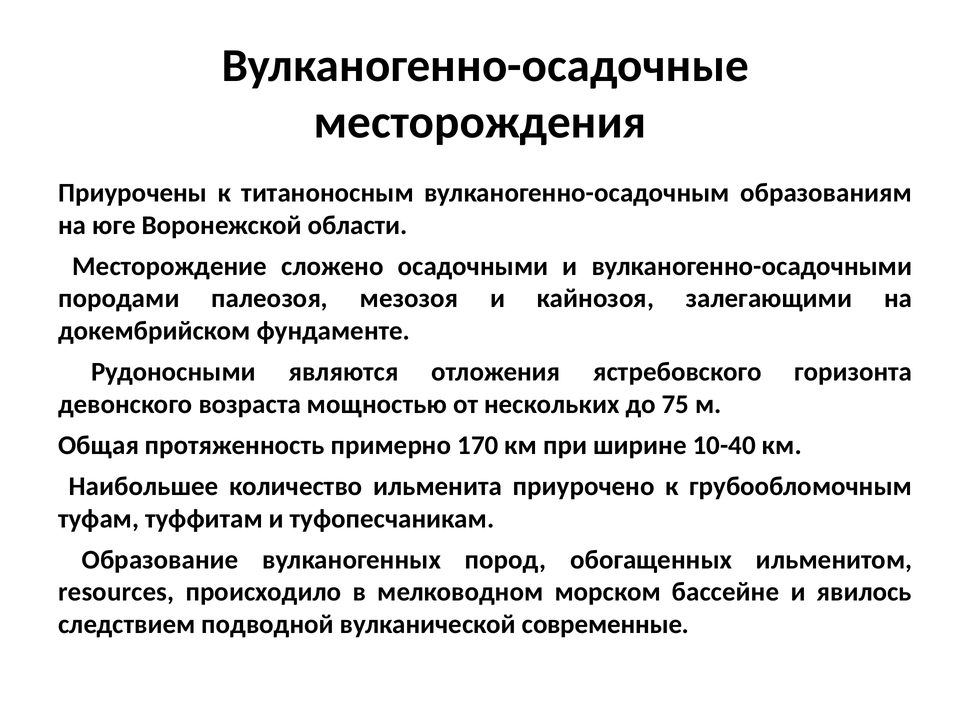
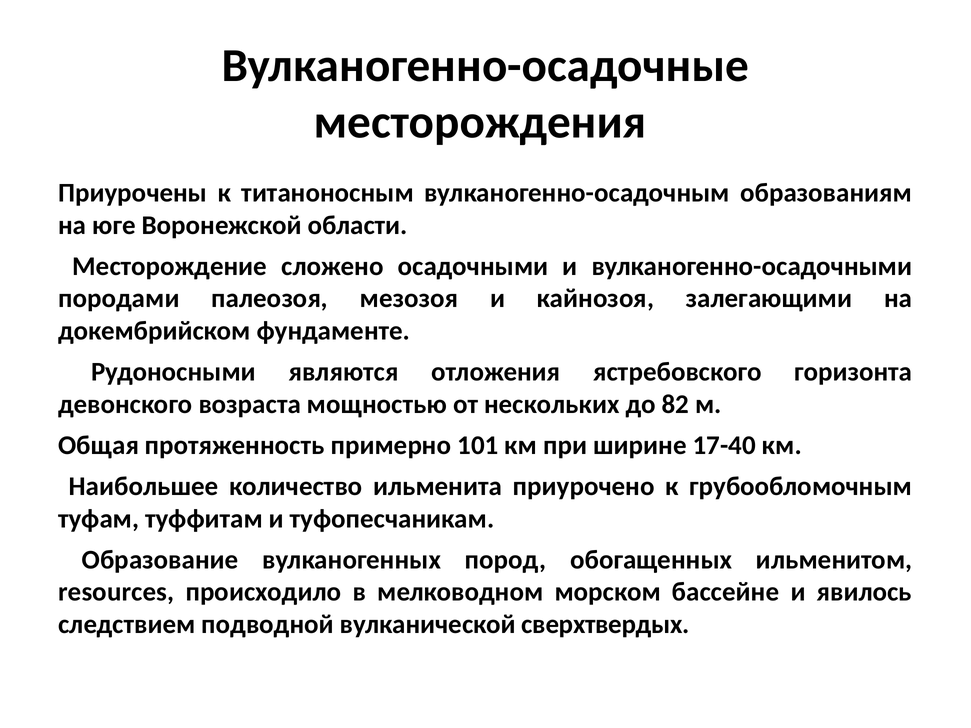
75: 75 -> 82 (675, 404)
170: 170 -> 101 (478, 445)
10-40: 10-40 -> 17-40 (724, 445)
современные: современные -> сверхтвердых (606, 625)
